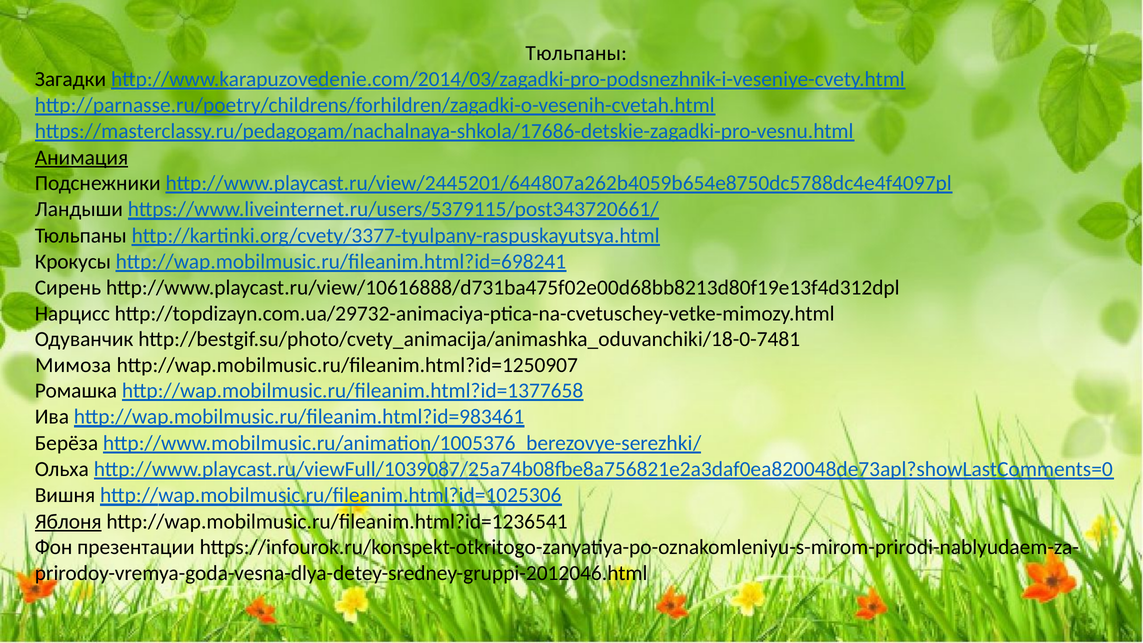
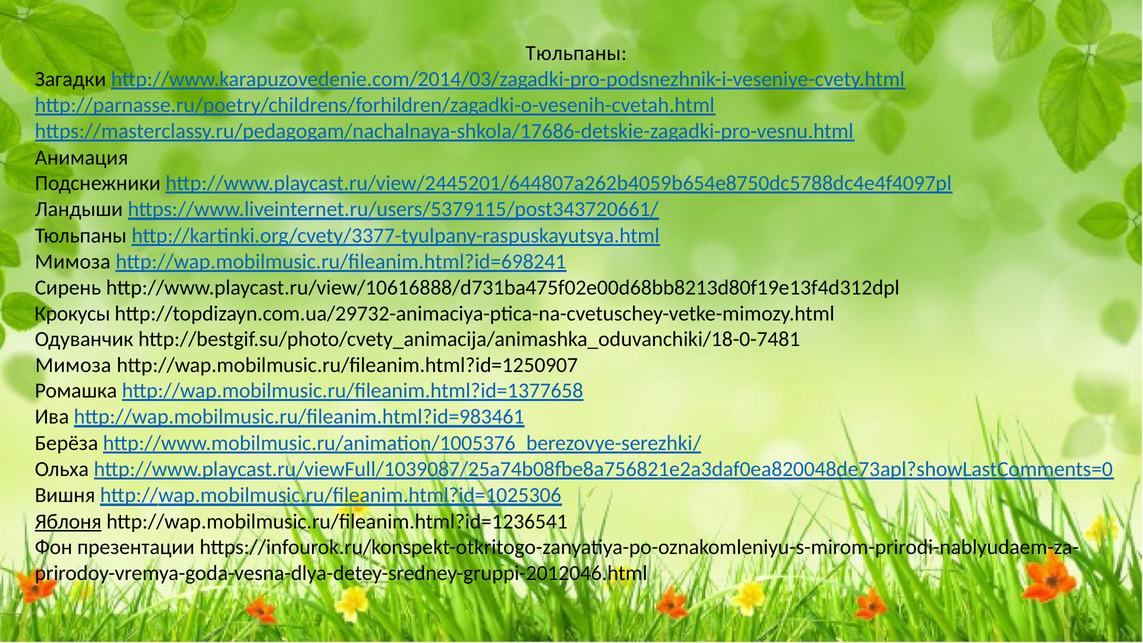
Анимация underline: present -> none (81, 157)
Крокусы: Крокусы -> Мимоза (73, 262)
Нарцисс: Нарцисс -> Крокусы (72, 314)
